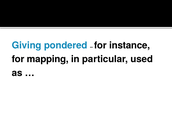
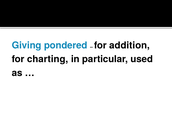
instance: instance -> addition (130, 45)
mapping: mapping -> charting (48, 59)
